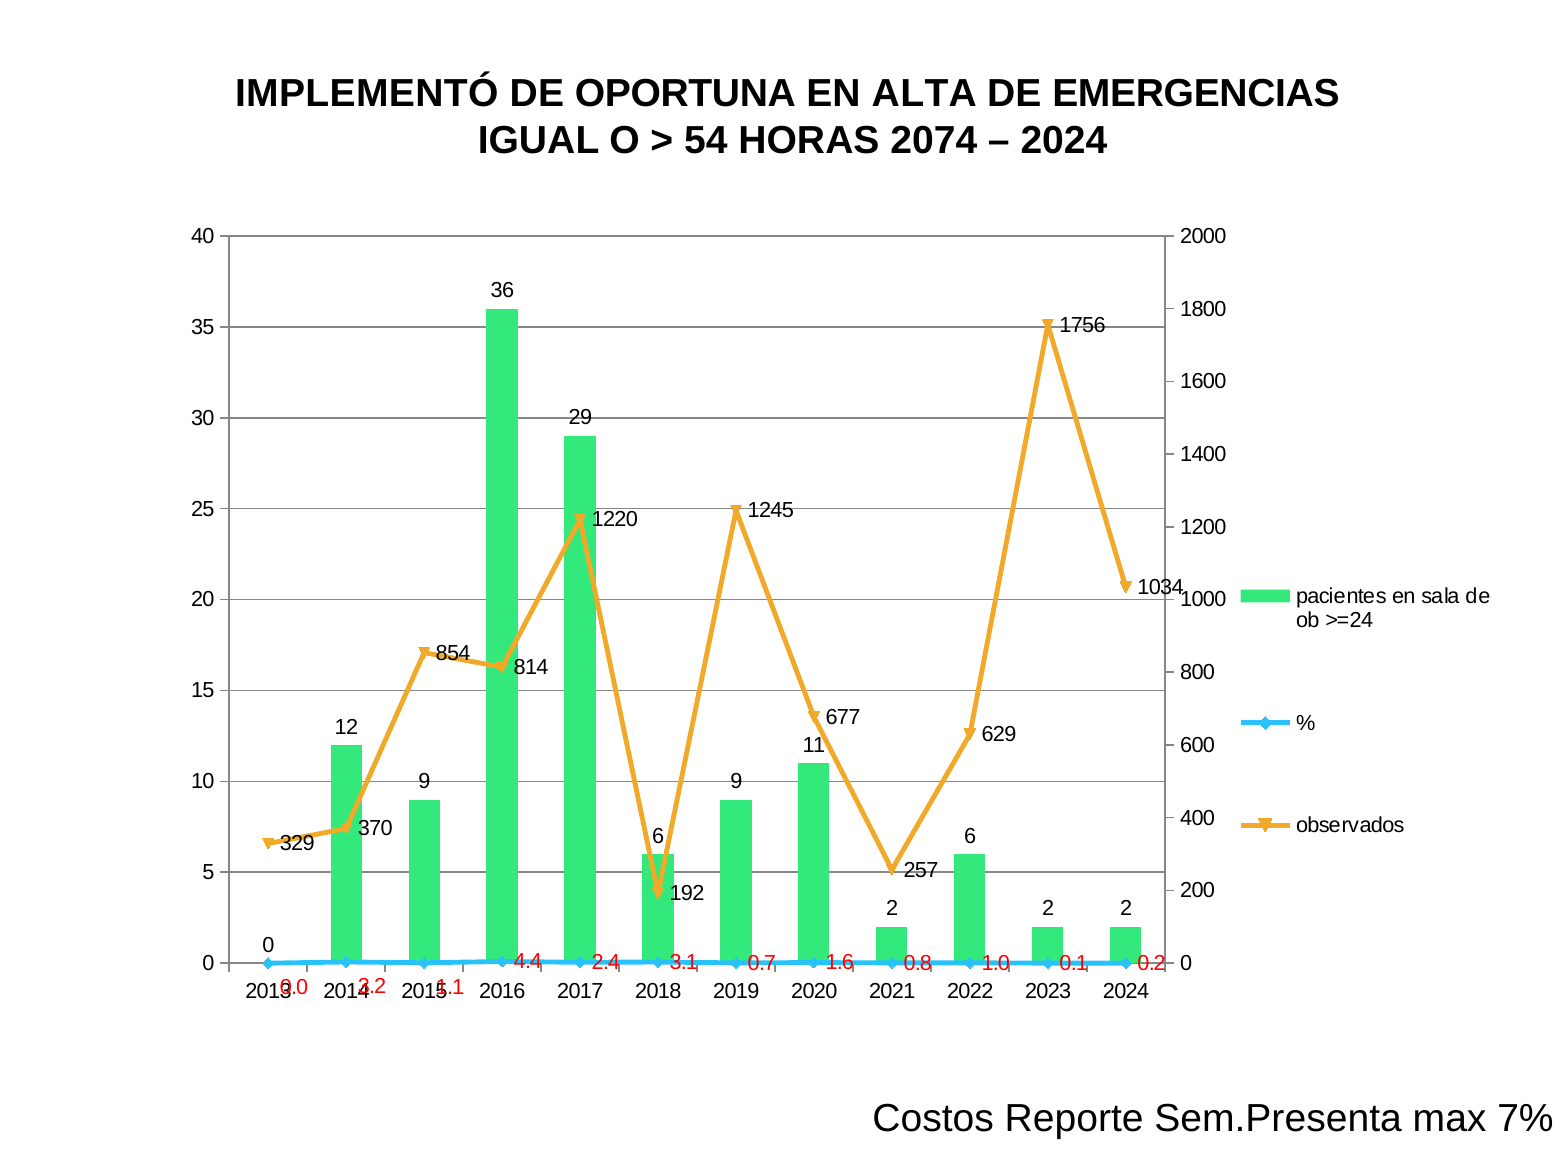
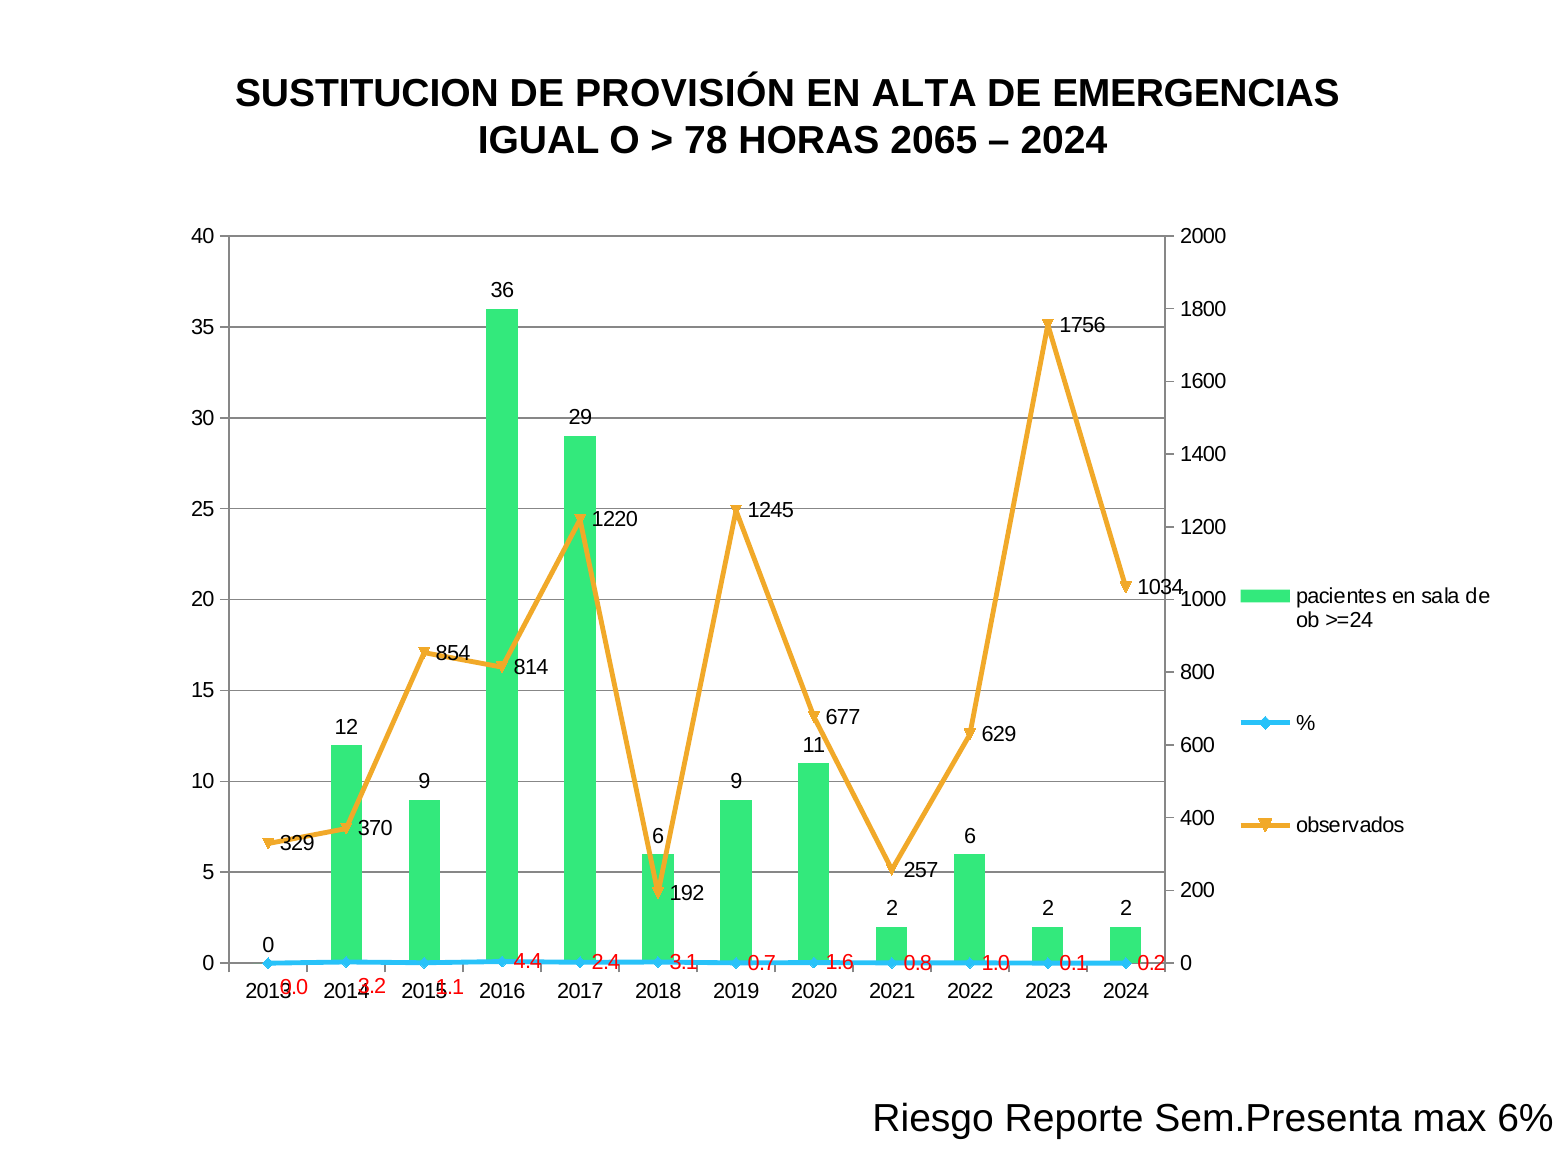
IMPLEMENTÓ: IMPLEMENTÓ -> SUSTITUCION (367, 93)
OPORTUNA: OPORTUNA -> PROVISIÓN (685, 93)
54: 54 -> 78 (706, 140)
2074: 2074 -> 2065 (934, 140)
Costos: Costos -> Riesgo (933, 1119)
7%: 7% -> 6% (1526, 1119)
